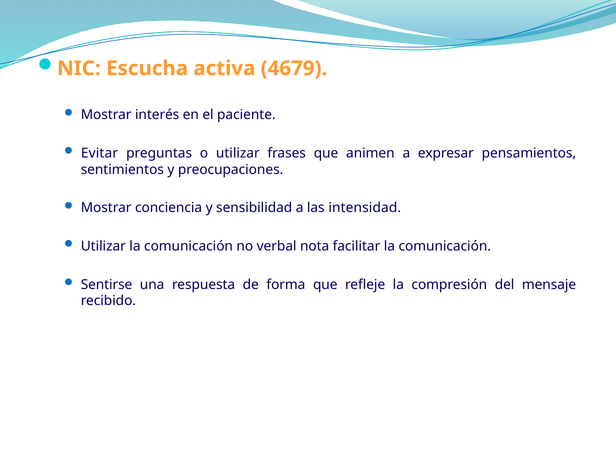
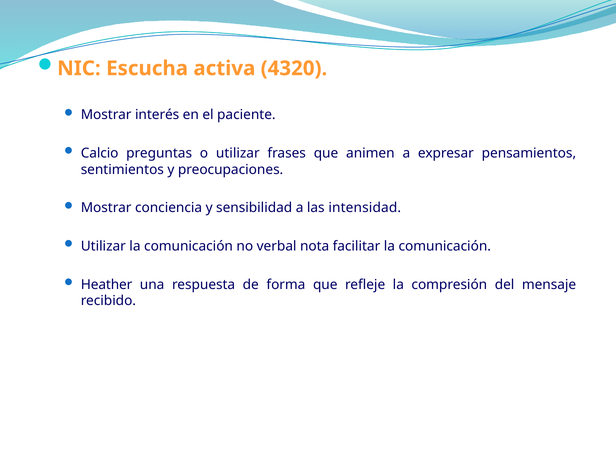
4679: 4679 -> 4320 (294, 68)
Evitar: Evitar -> Calcio (100, 153)
Sentirse: Sentirse -> Heather (107, 285)
